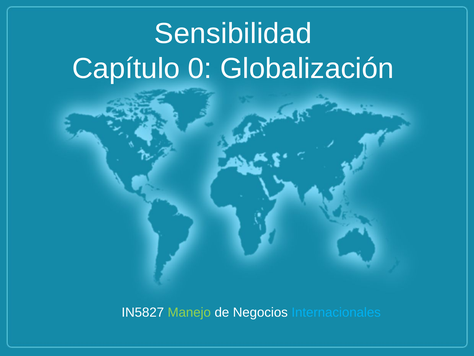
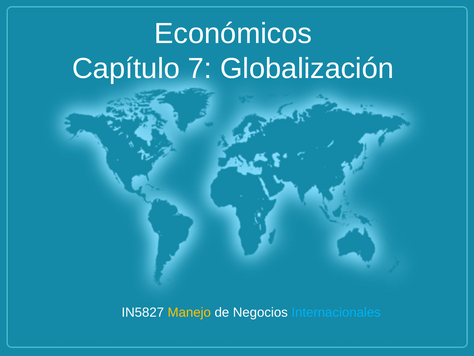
Sensibilidad: Sensibilidad -> Económicos (233, 34)
0: 0 -> 7 (200, 68)
Manejo colour: light green -> yellow (189, 312)
